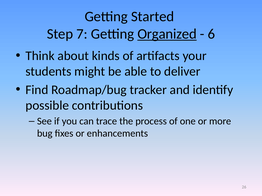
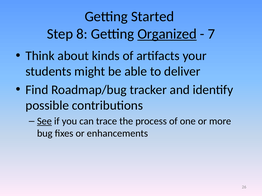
7: 7 -> 8 (82, 34)
6: 6 -> 7 (211, 34)
See underline: none -> present (44, 122)
